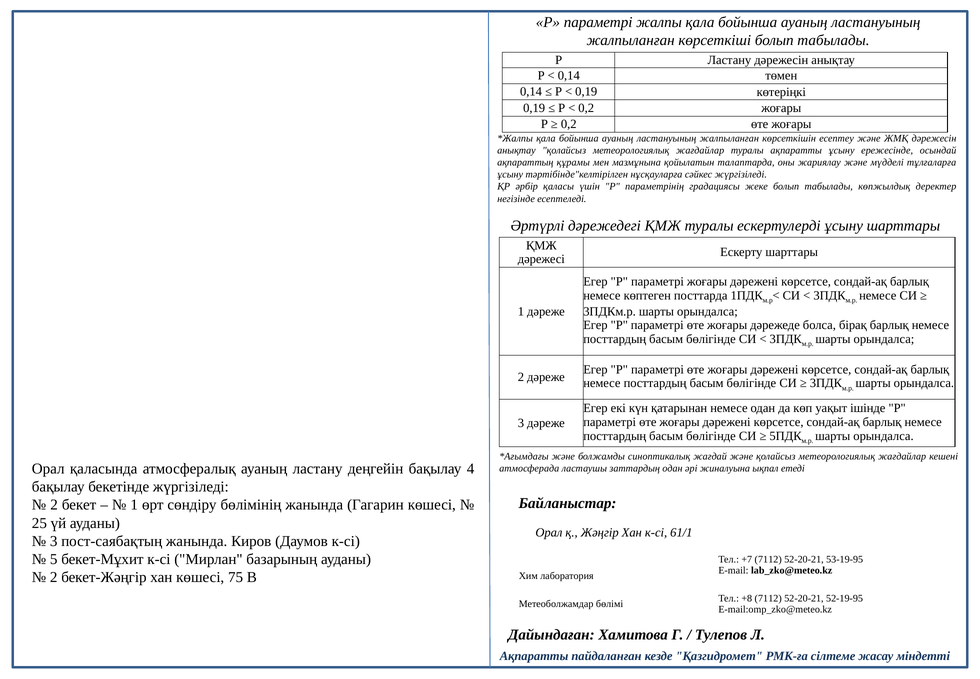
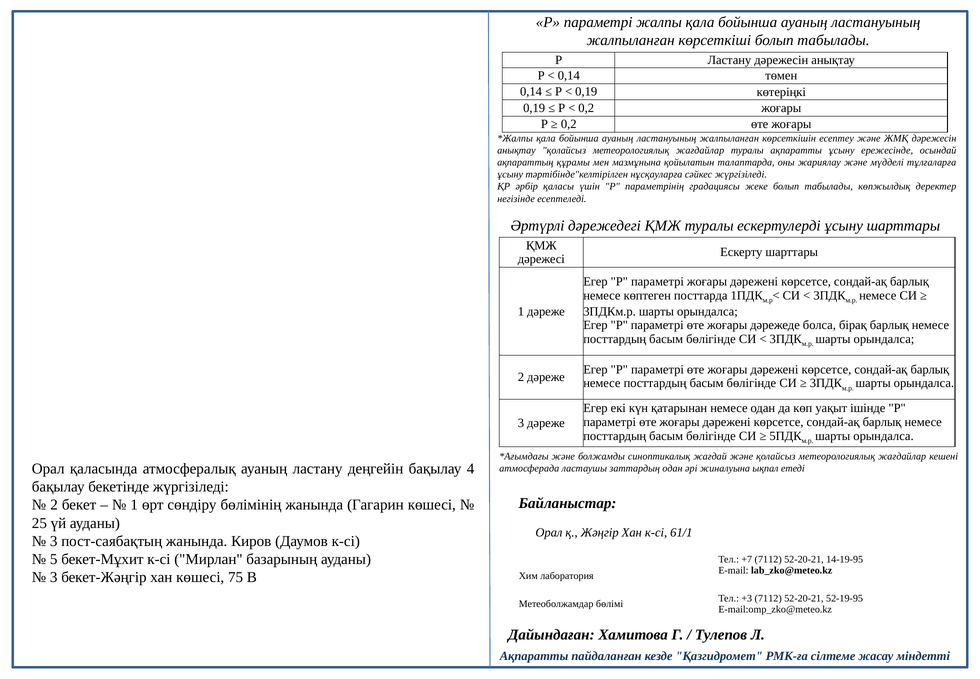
53-19-95: 53-19-95 -> 14-19-95 (845, 559)
2: 2 -> 3 (54, 577)
+8: +8 -> +3 (747, 598)
